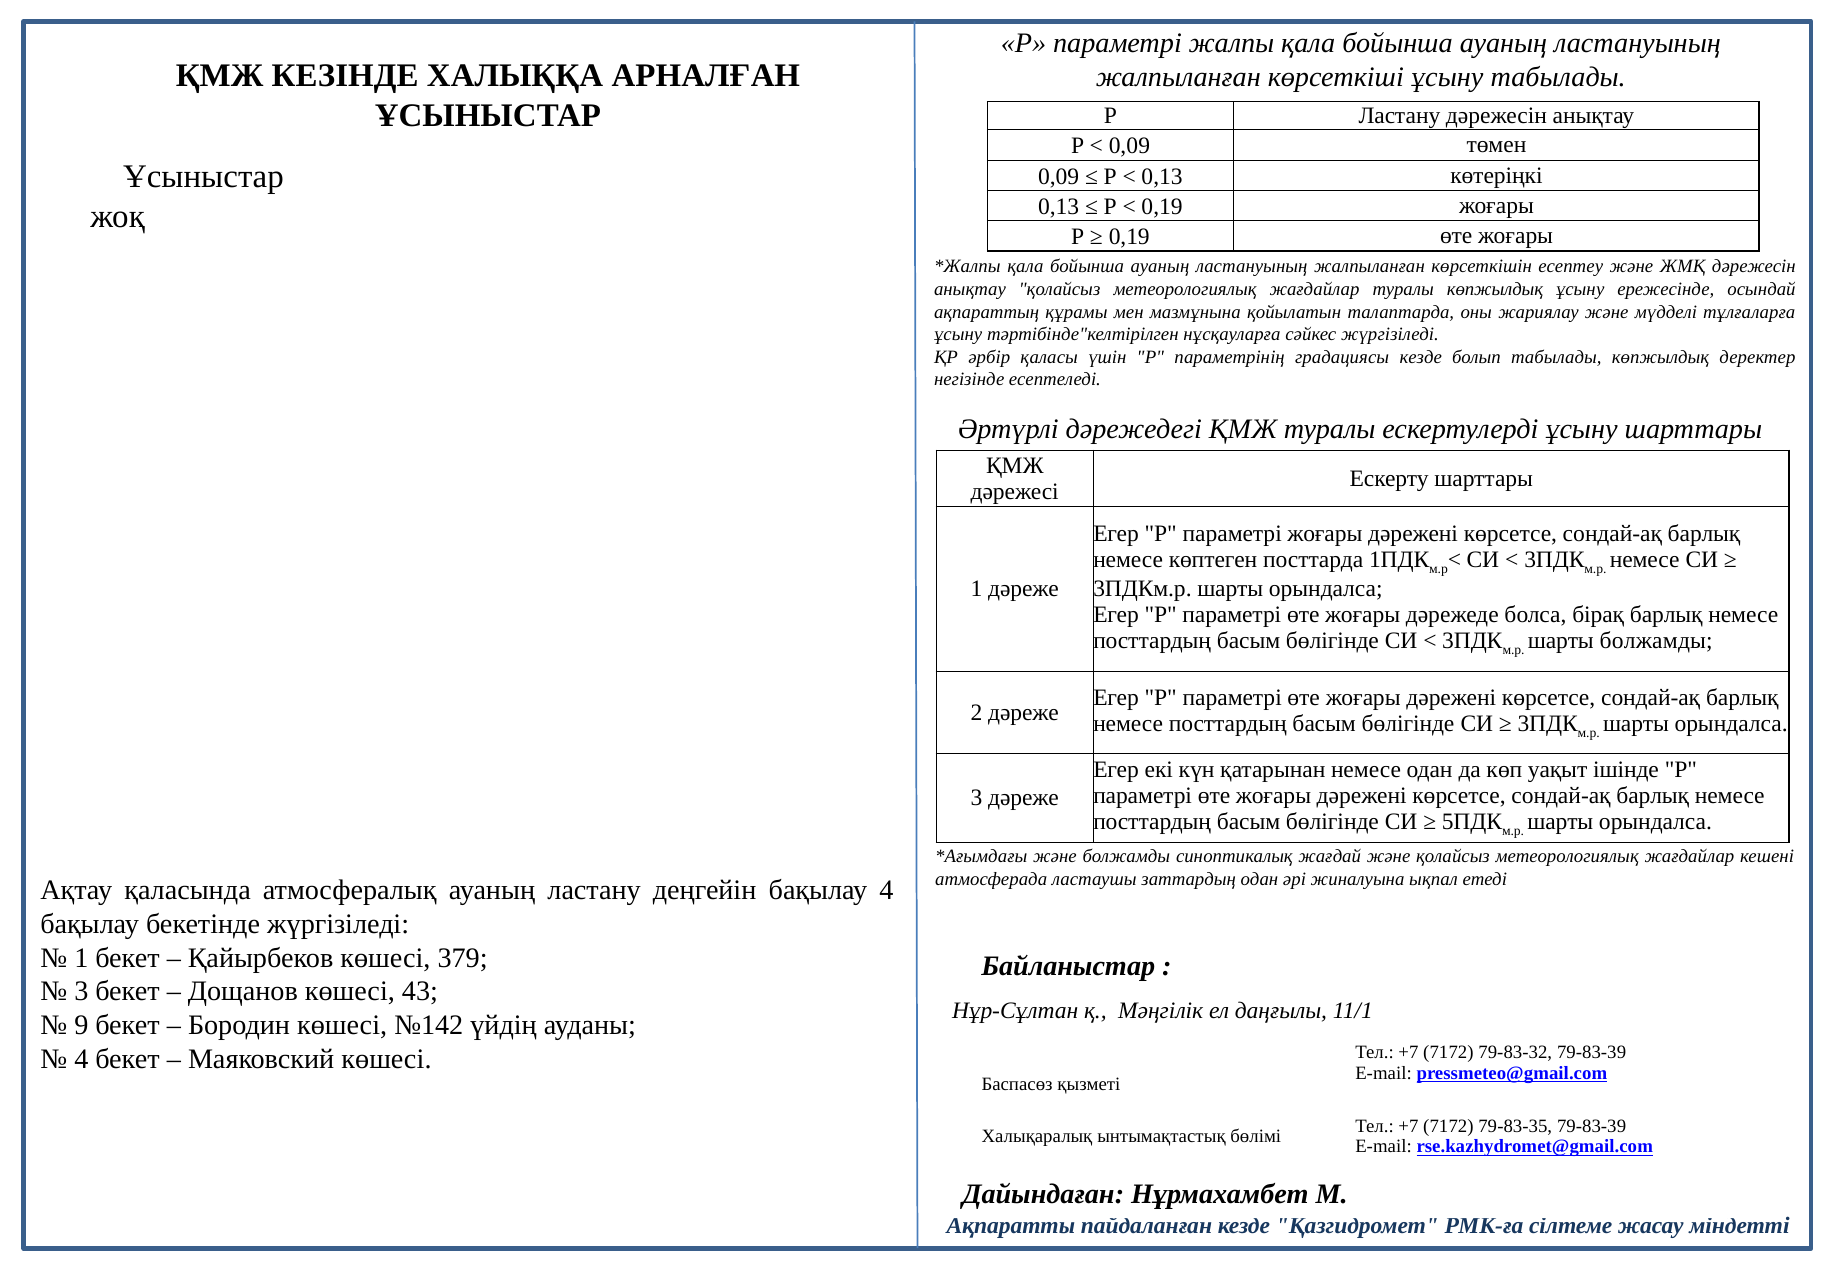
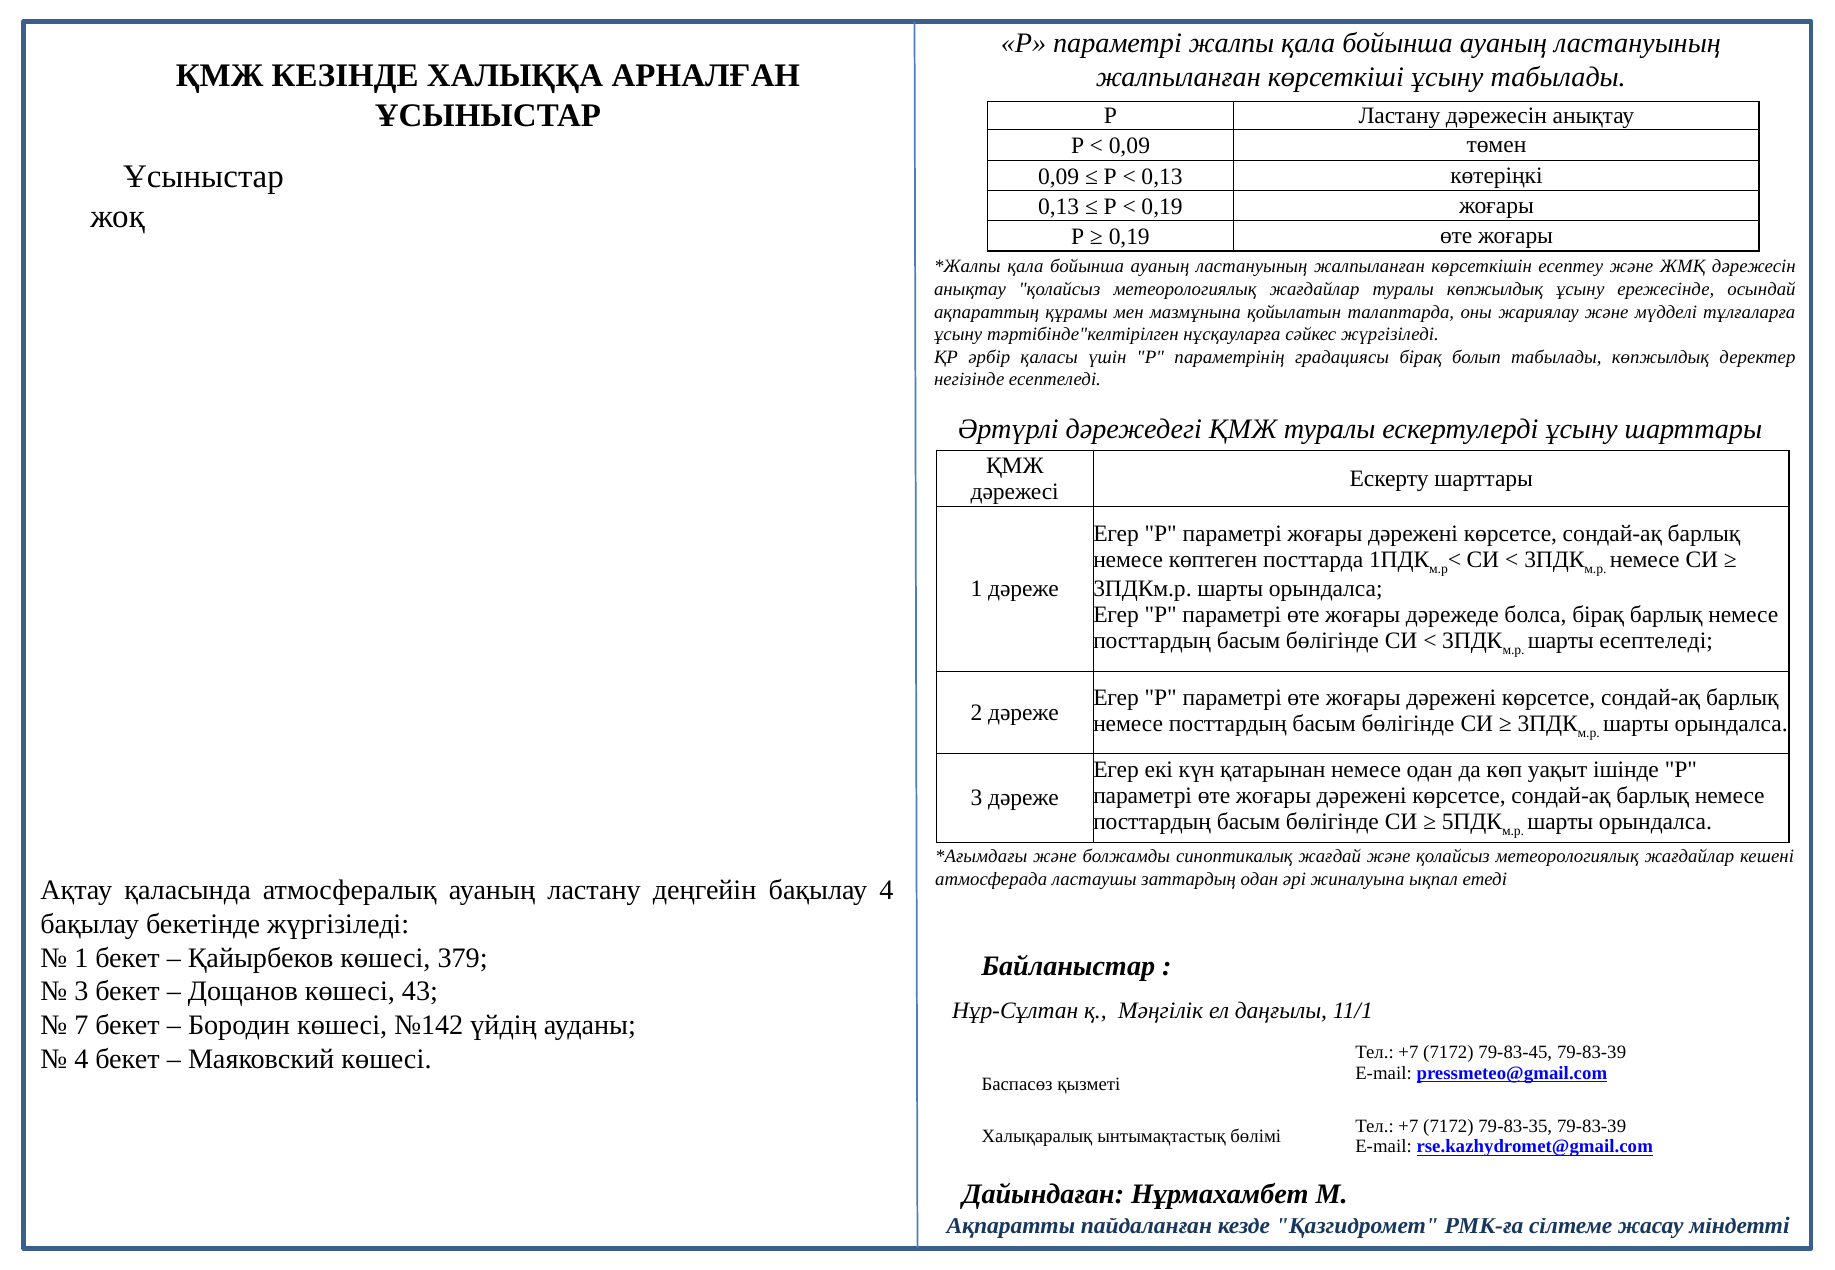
градациясы кезде: кезде -> бірақ (1421, 357)
шарты болжамды: болжамды -> есептеледі (1656, 641)
9: 9 -> 7 (81, 1026)
79-83-32: 79-83-32 -> 79-83-45 (1515, 1053)
